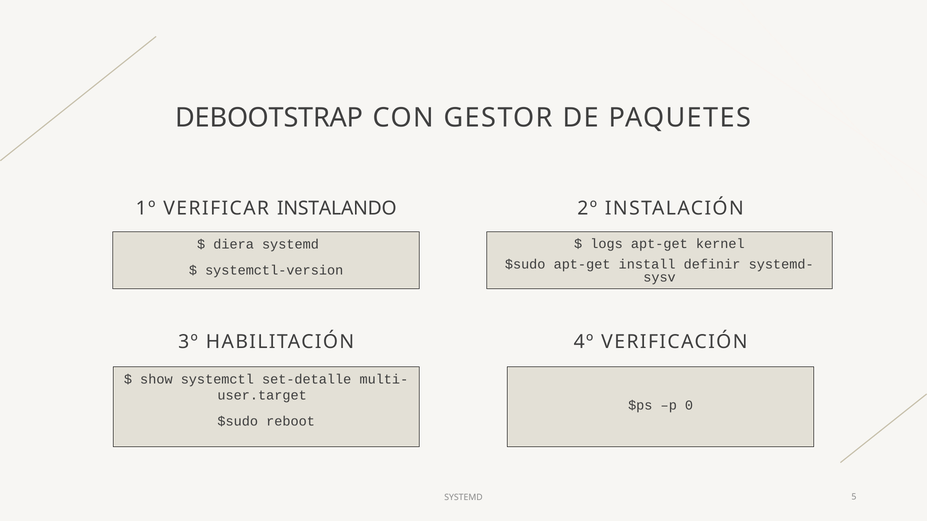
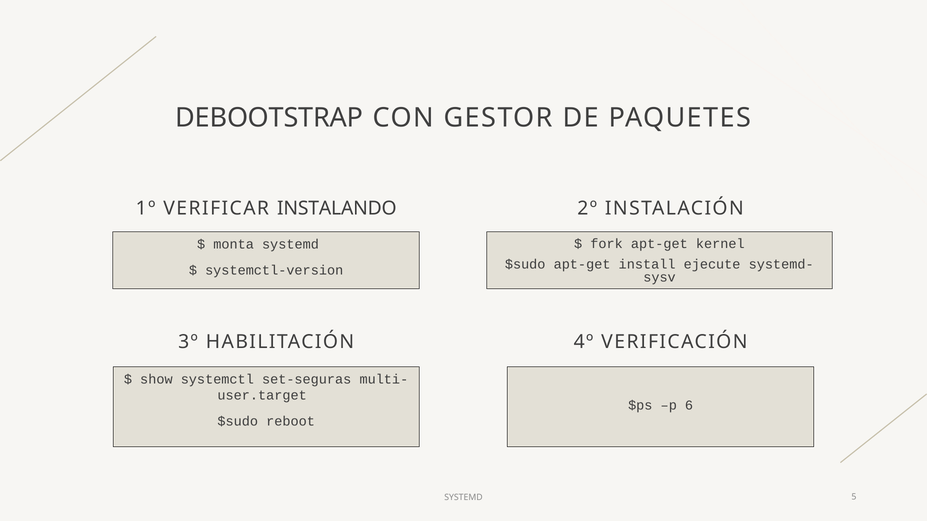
logs: logs -> fork (607, 244)
diera: diera -> monta (234, 245)
definir: definir -> ejecute (712, 265)
set-detalle: set-detalle -> set-seguras (307, 380)
0: 0 -> 6 (689, 405)
